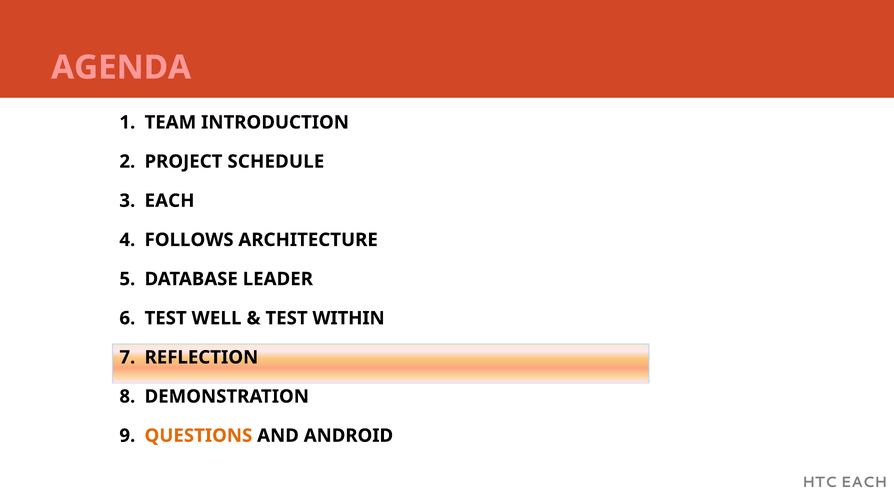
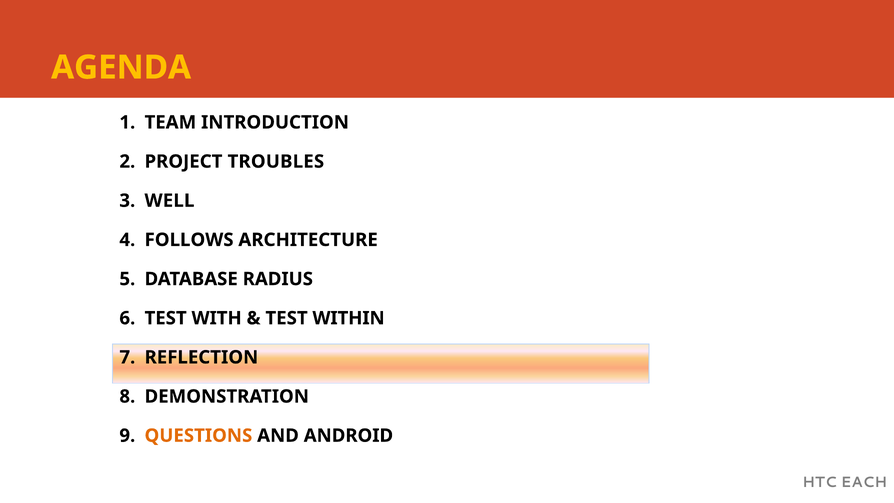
AGENDA colour: pink -> yellow (121, 67)
SCHEDULE: SCHEDULE -> TROUBLES (276, 161)
EACH: EACH -> WELL (169, 201)
LEADER: LEADER -> RADIUS (278, 279)
WELL: WELL -> WITH (217, 318)
